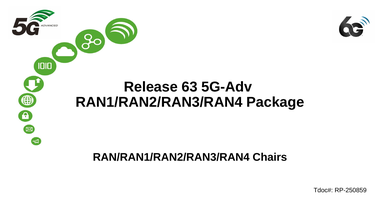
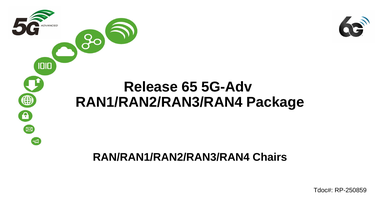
63: 63 -> 65 (190, 87)
